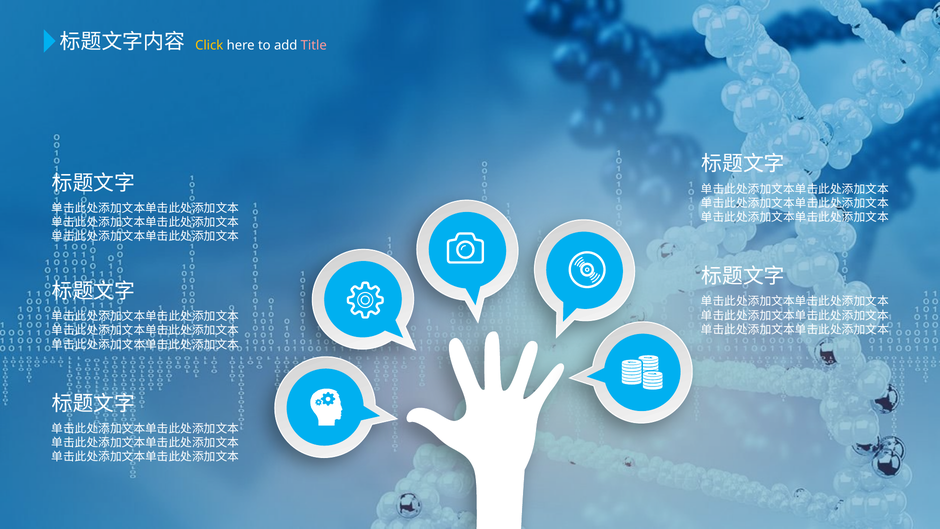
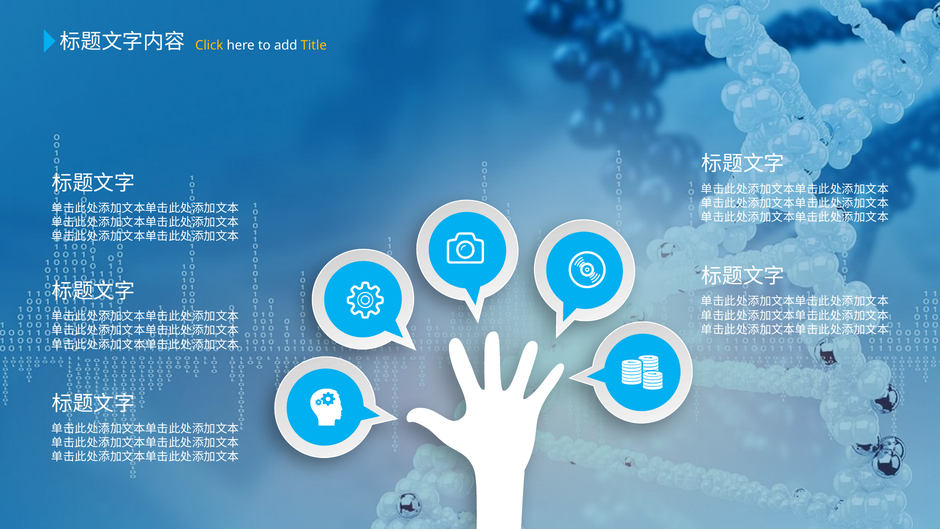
Title colour: pink -> yellow (314, 45)
